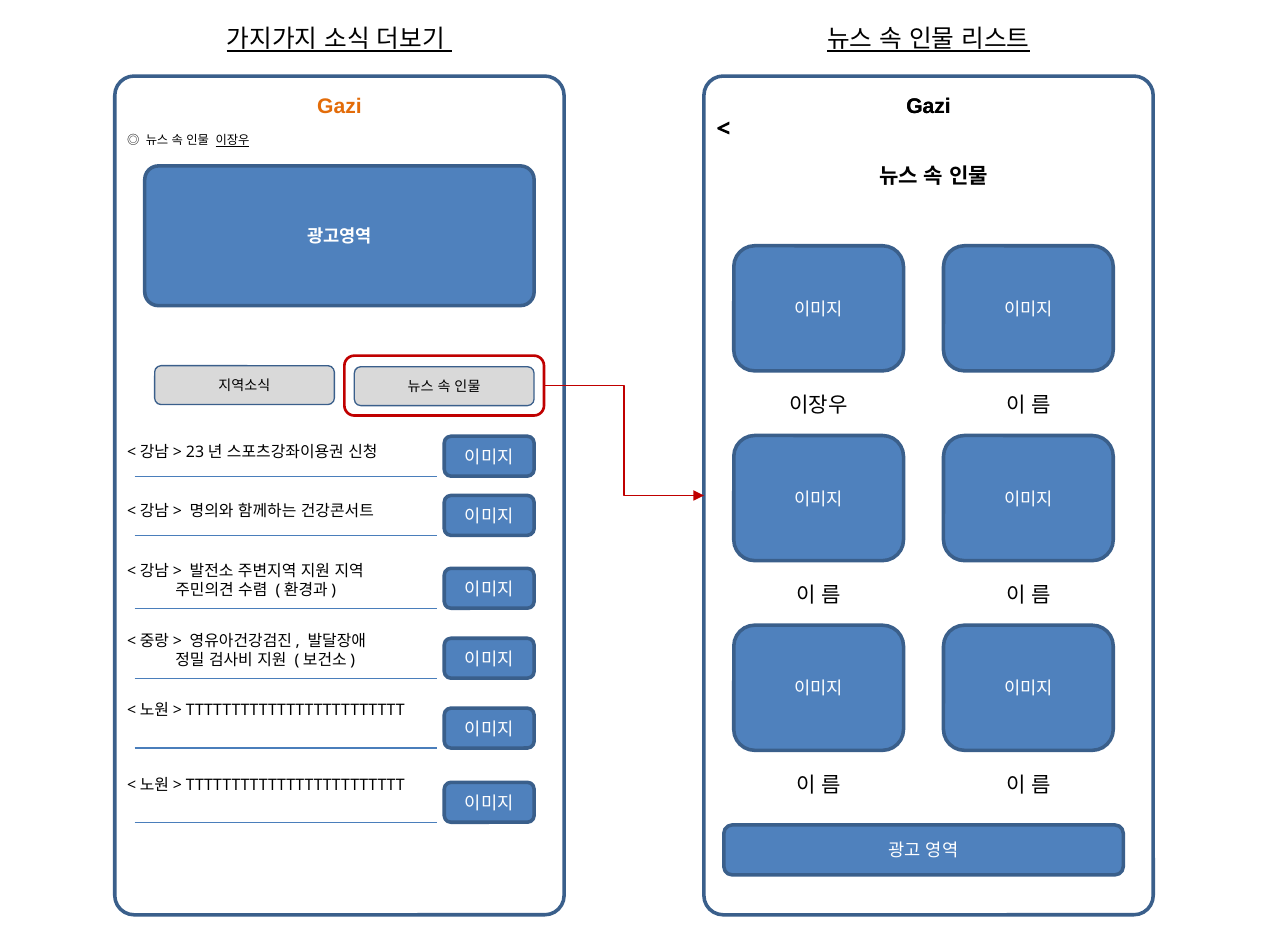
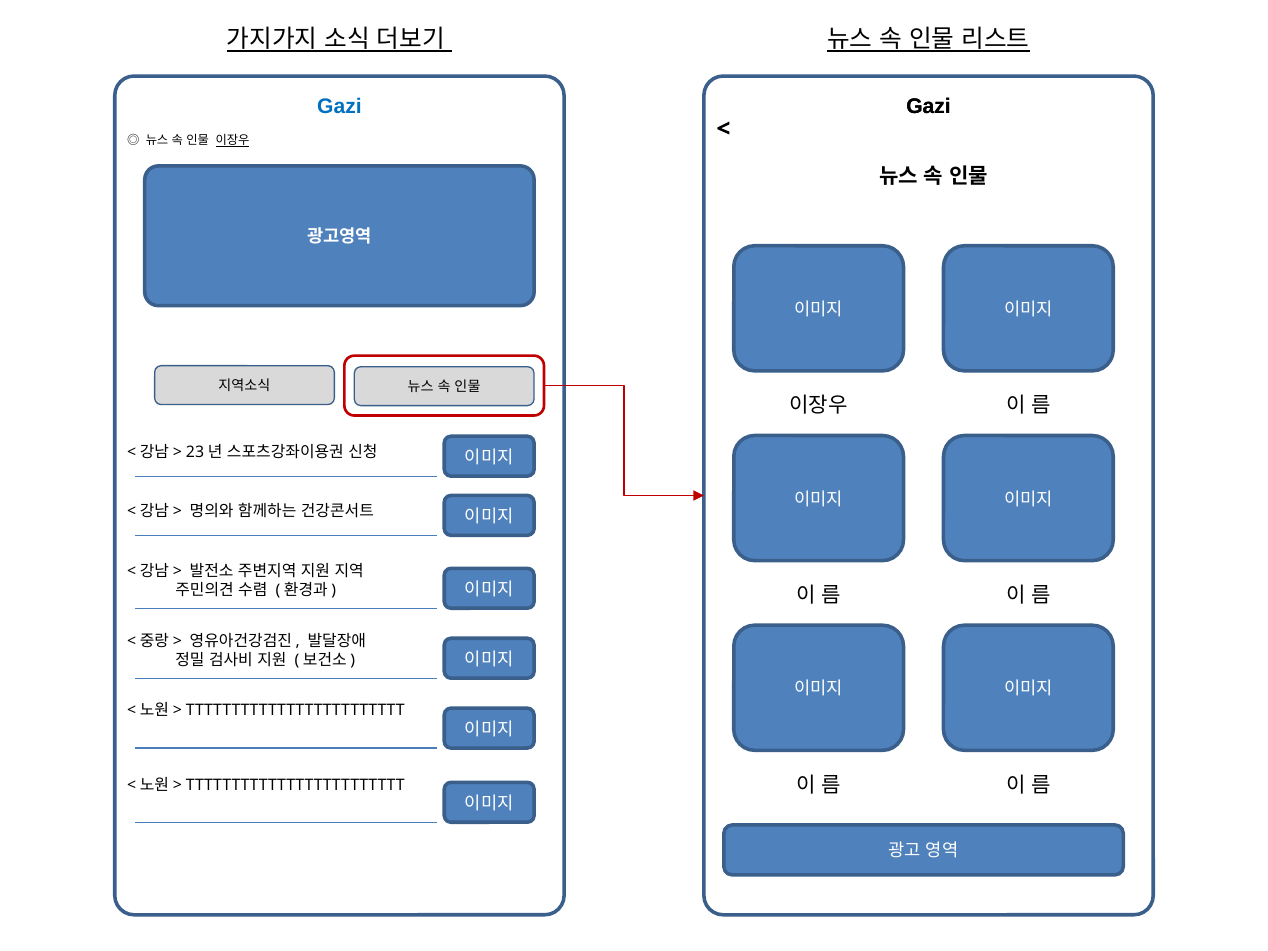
Gazi colour: orange -> blue (339, 106)
